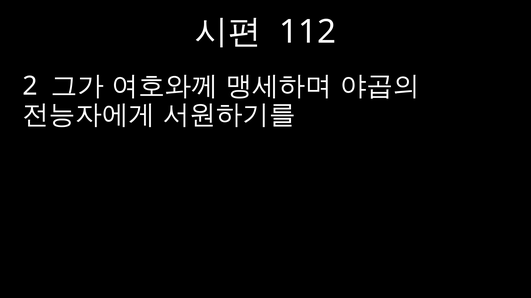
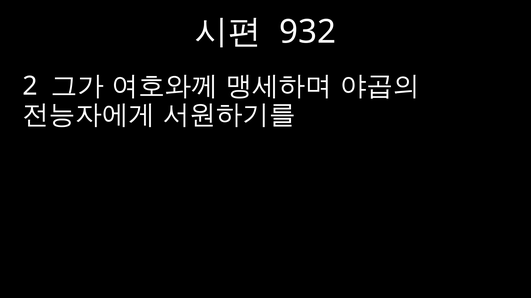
112: 112 -> 932 (308, 32)
